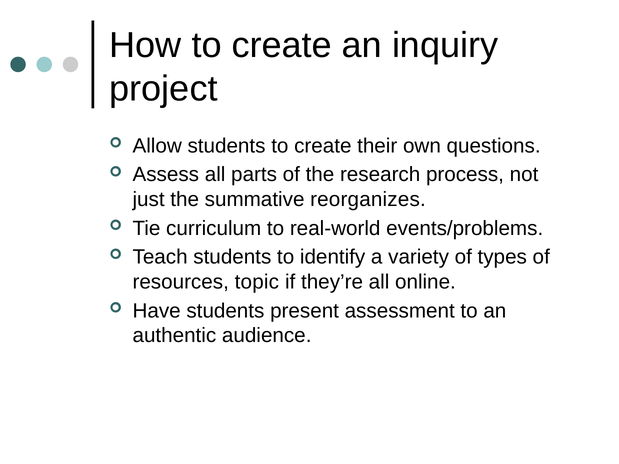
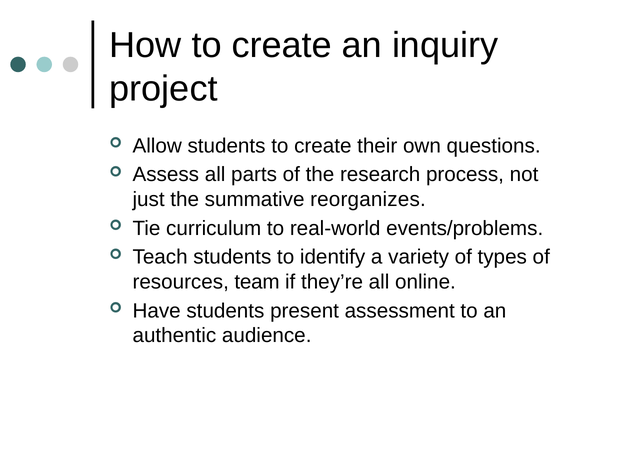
topic: topic -> team (257, 282)
